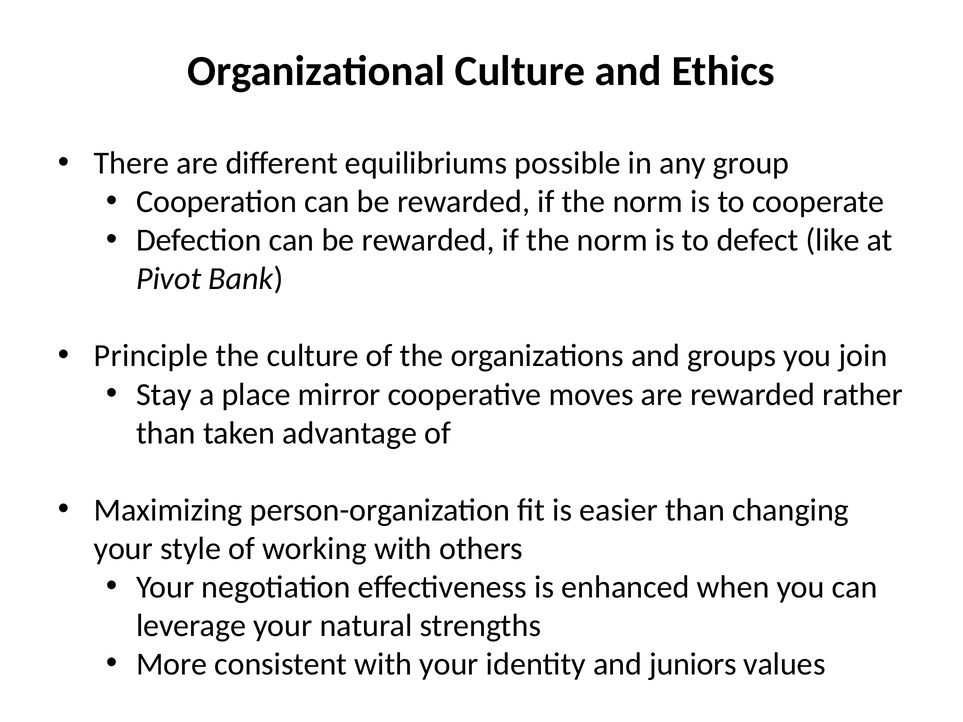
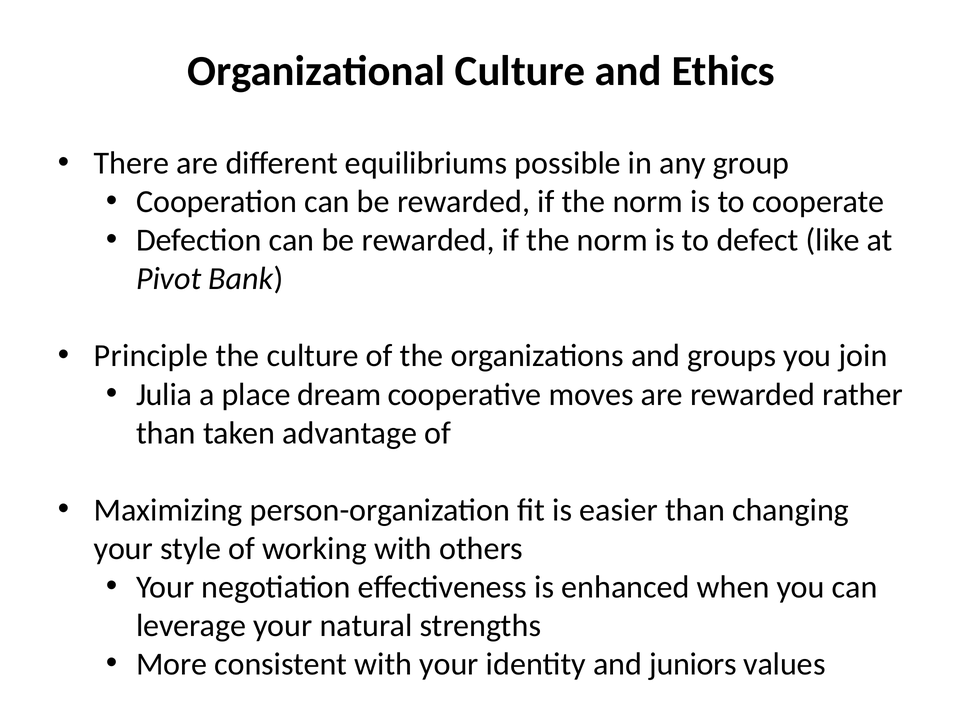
Stay: Stay -> Julia (164, 395)
mirror: mirror -> dream (339, 395)
